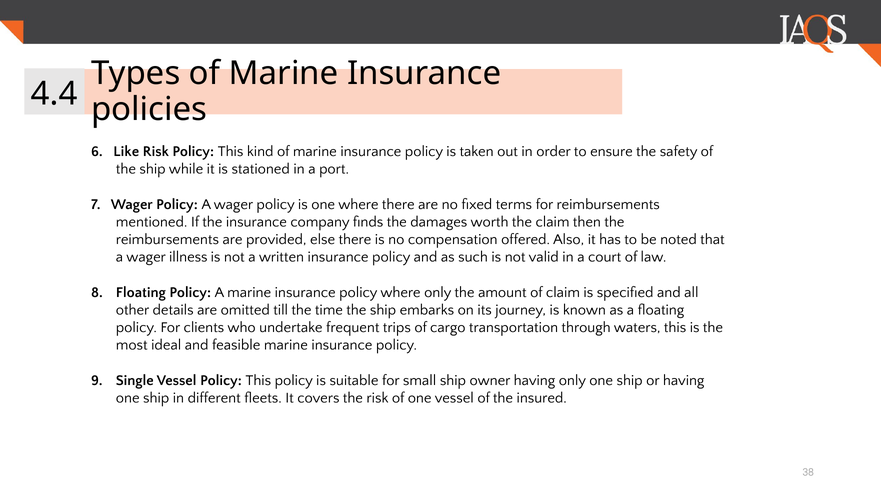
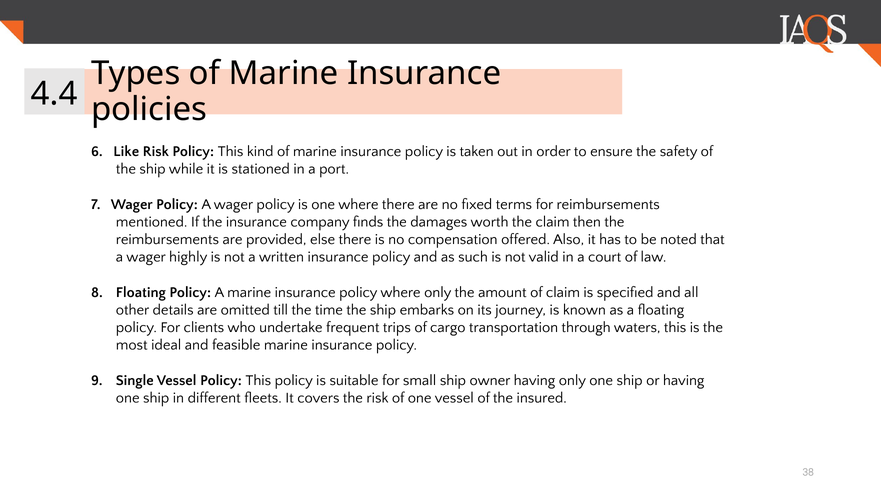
illness: illness -> highly (188, 257)
